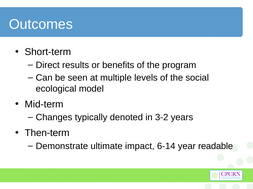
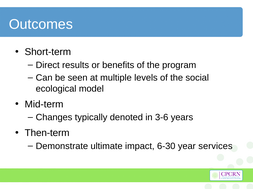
3-2: 3-2 -> 3-6 (162, 118)
6-14: 6-14 -> 6-30 (166, 147)
readable: readable -> services (215, 147)
